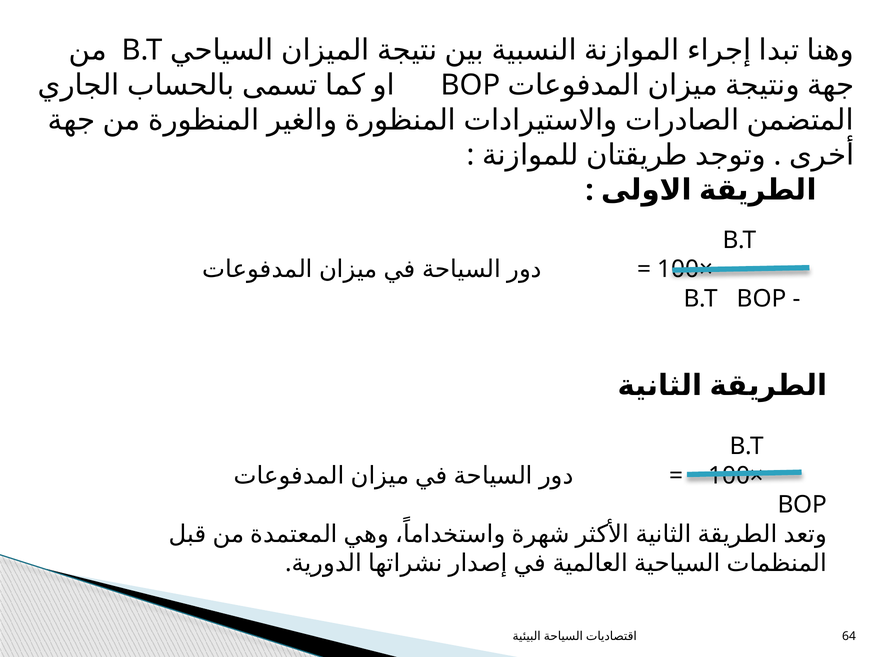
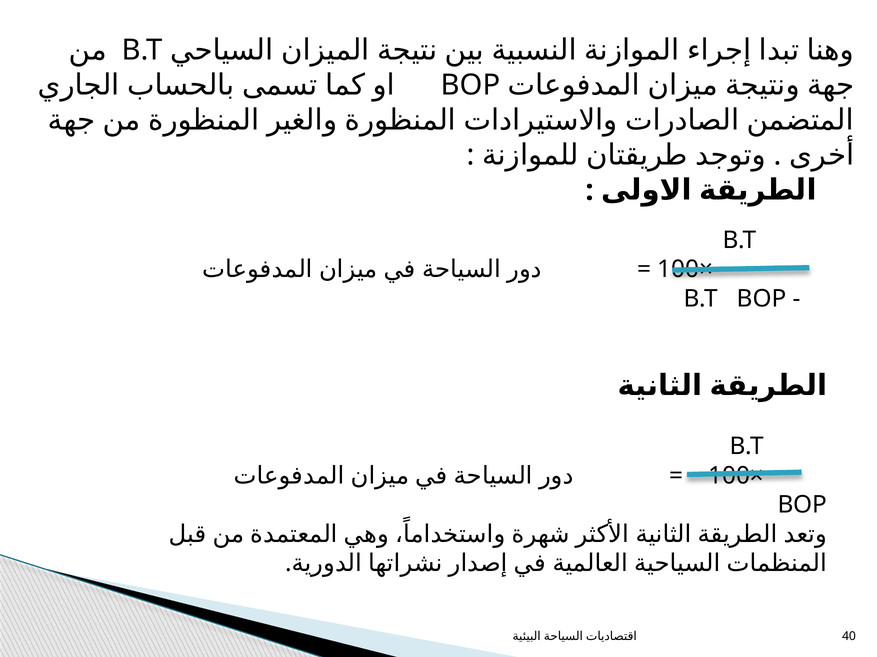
64: 64 -> 40 (849, 637)
